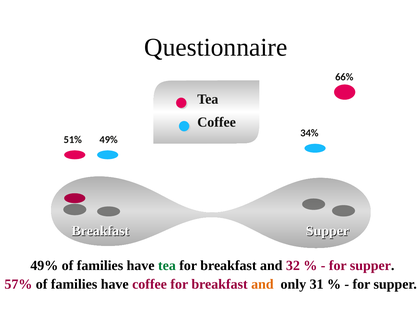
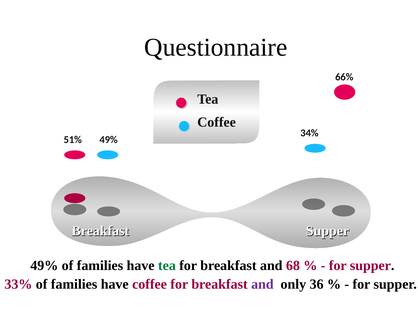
32: 32 -> 68 (293, 265)
57%: 57% -> 33% (18, 284)
and colour: orange -> purple (262, 284)
31: 31 -> 36 (317, 284)
